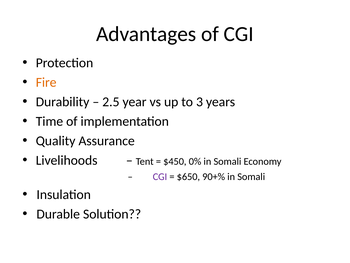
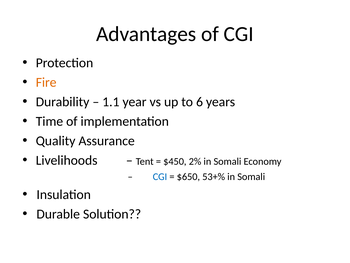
2.5: 2.5 -> 1.1 (111, 102)
3: 3 -> 6 (200, 102)
0%: 0% -> 2% (195, 161)
CGI colour: purple -> blue (160, 176)
90+%: 90+% -> 53+% (214, 176)
